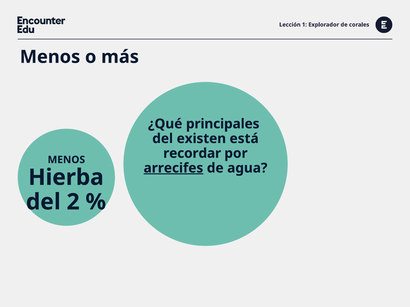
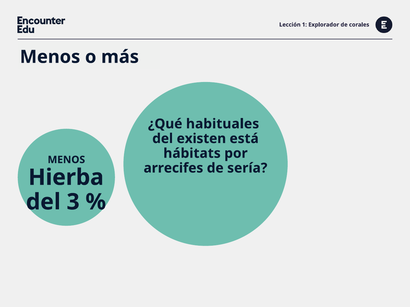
principales: principales -> habituales (223, 124)
recordar: recordar -> hábitats (192, 154)
arrecifes underline: present -> none (173, 168)
agua: agua -> sería (247, 168)
2: 2 -> 3 (73, 202)
